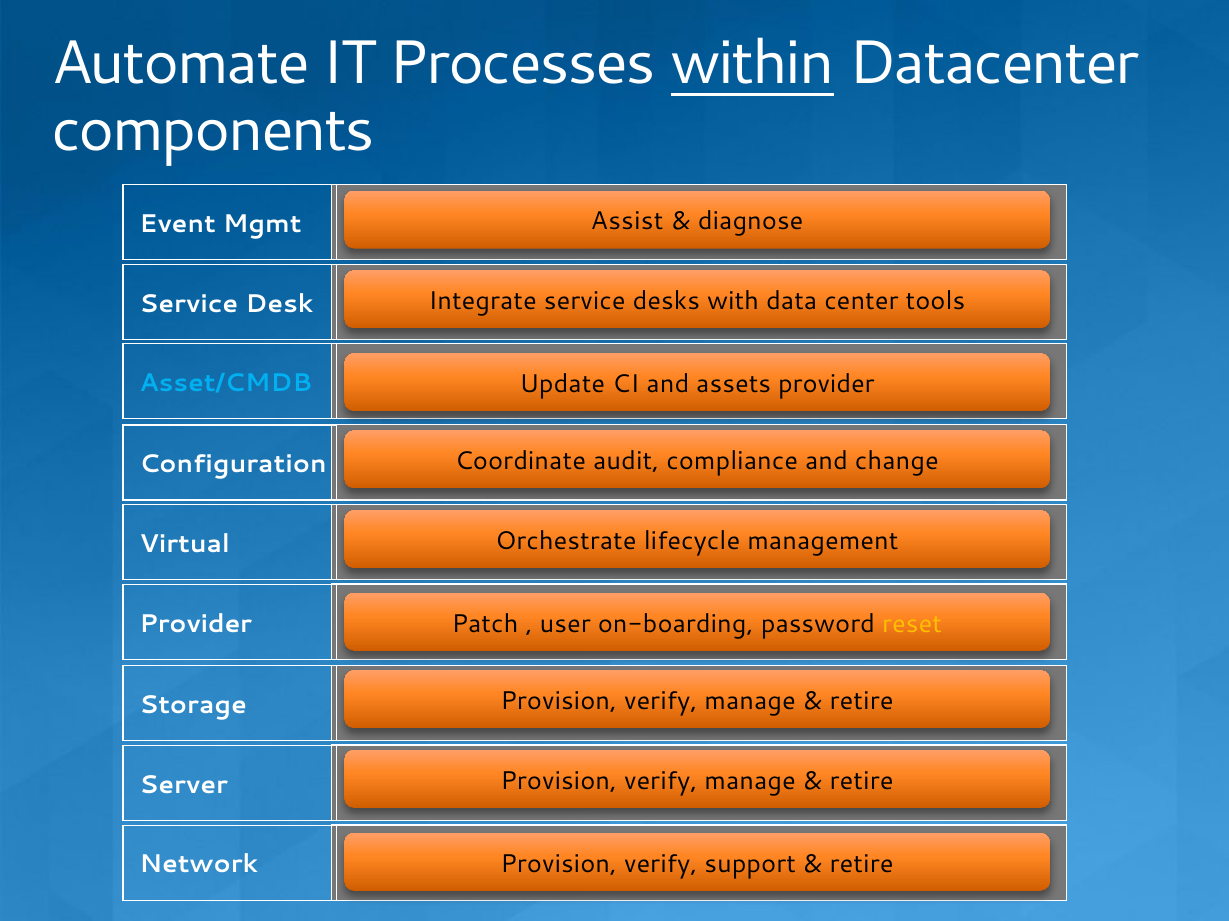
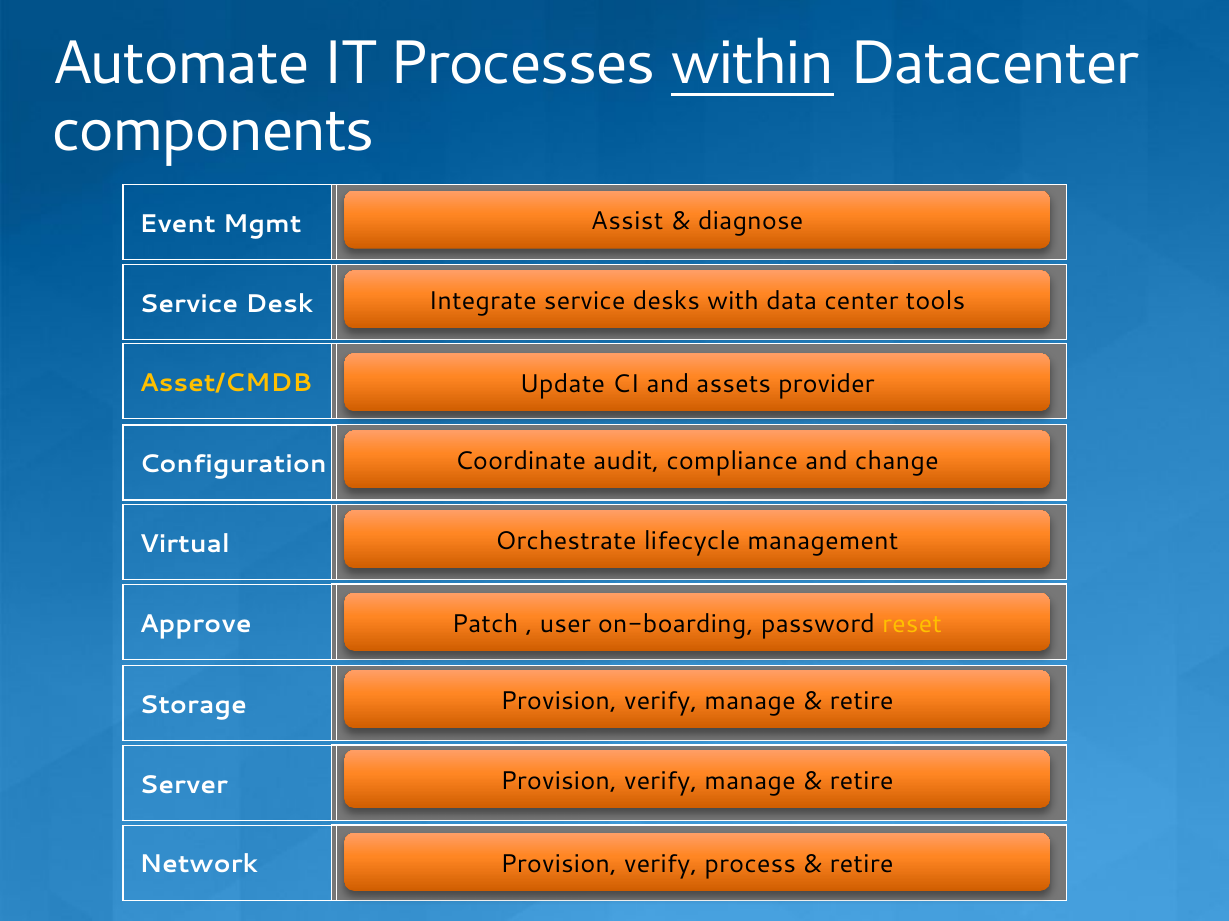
Asset/CMDB colour: light blue -> yellow (226, 383)
Provider: Provider -> Approve (196, 624)
support: support -> process (750, 864)
